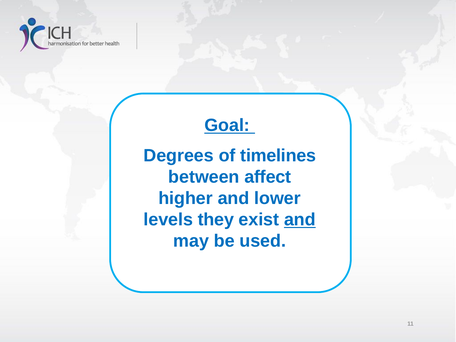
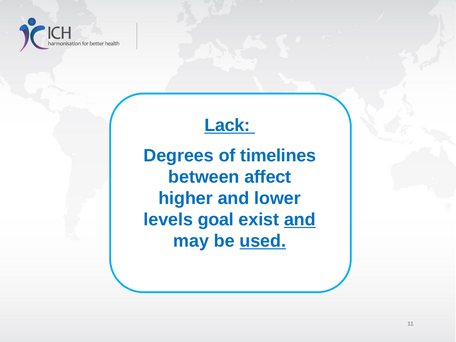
Goal: Goal -> Lack (227, 125)
they: they -> goal (216, 220)
used underline: none -> present (263, 241)
